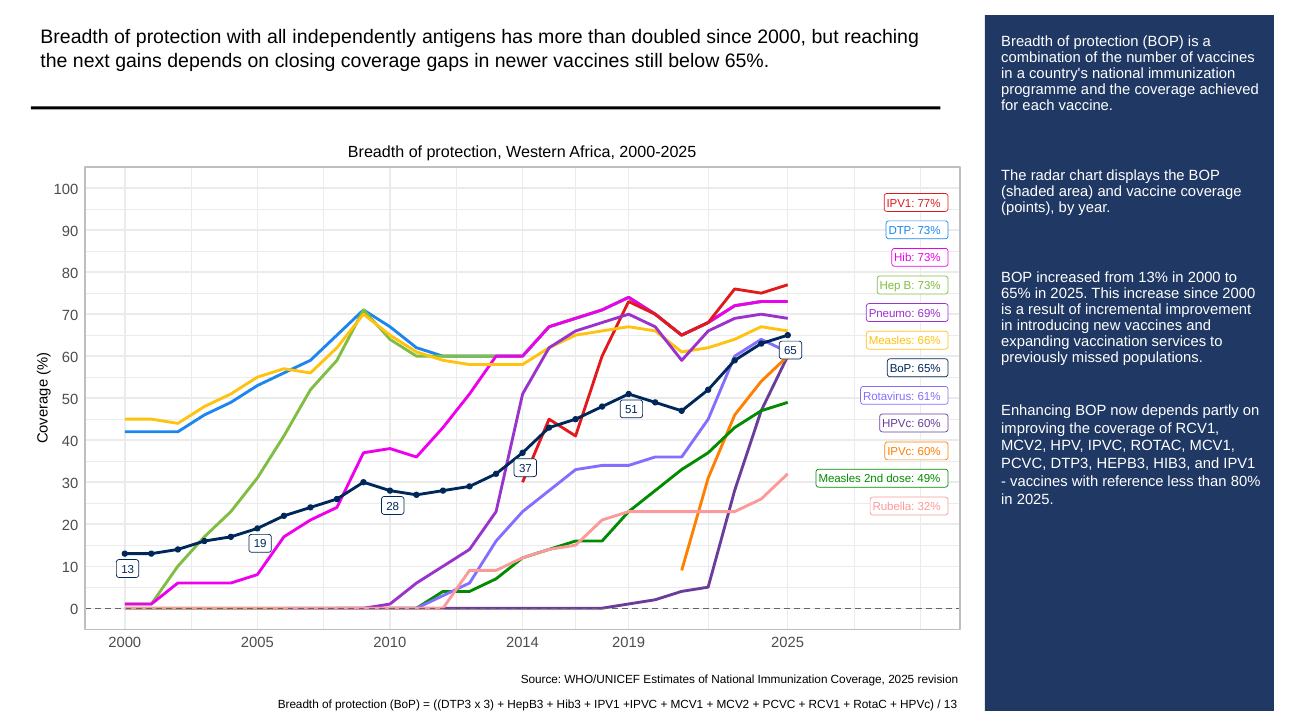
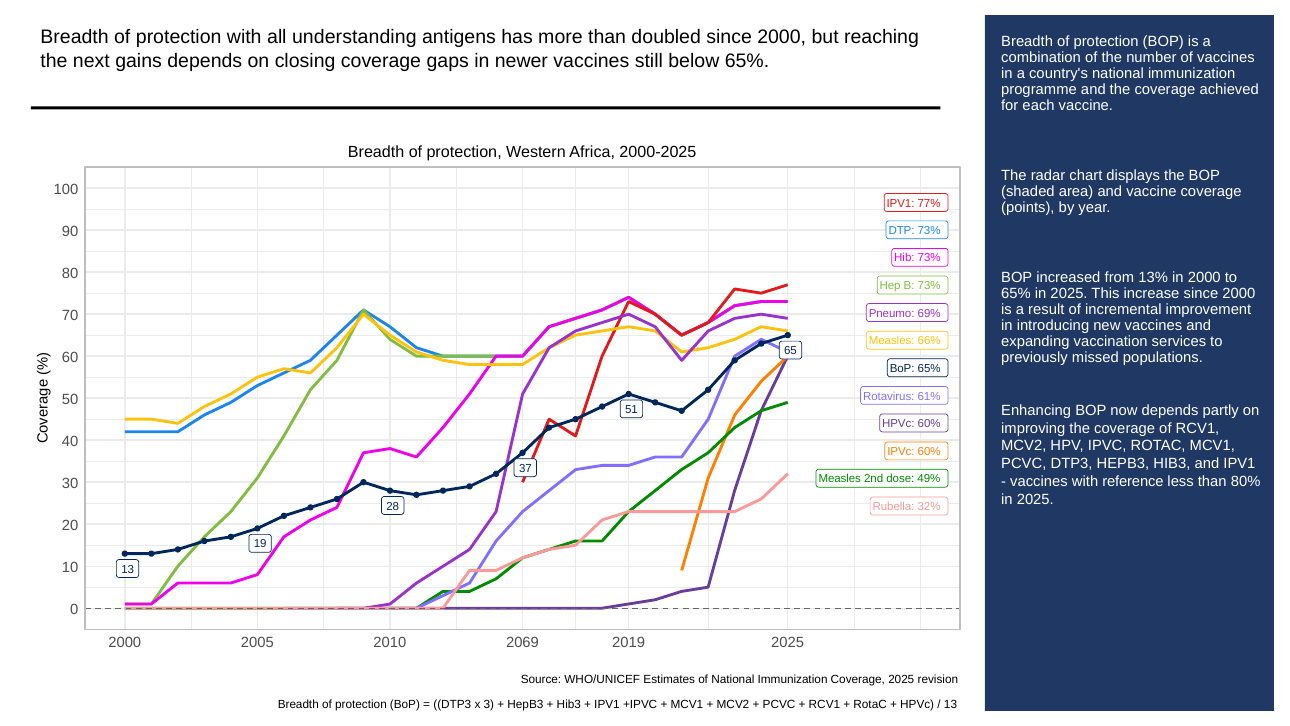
independently: independently -> understanding (354, 37)
2014: 2014 -> 2069 (522, 642)
